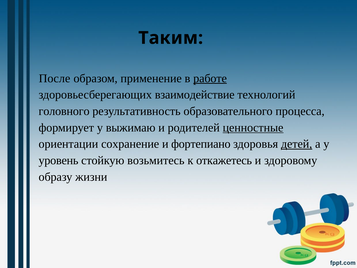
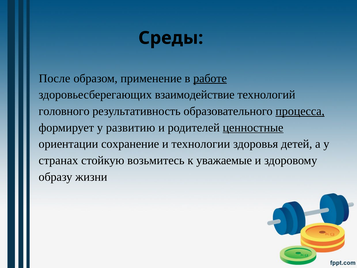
Таким: Таким -> Среды (171, 38)
процесса underline: none -> present (300, 111)
выжимаю: выжимаю -> развитию (131, 128)
фортепиано: фортепиано -> технологии (201, 144)
детей underline: present -> none (297, 144)
уровень: уровень -> странах (58, 160)
откажетесь: откажетесь -> уважаемые (224, 160)
